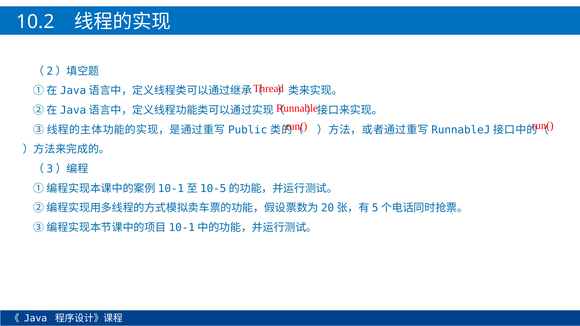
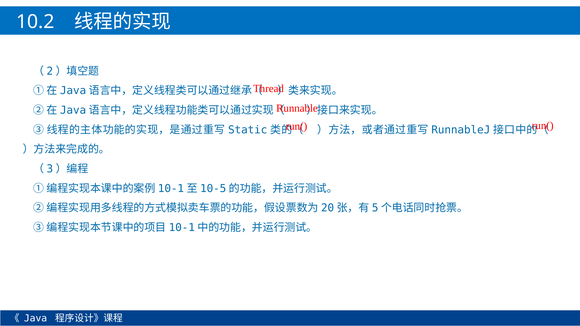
Public: Public -> Static (248, 130)
